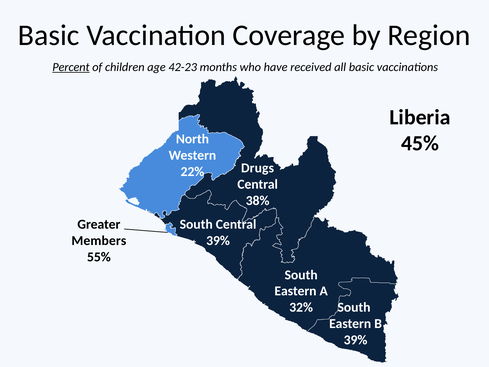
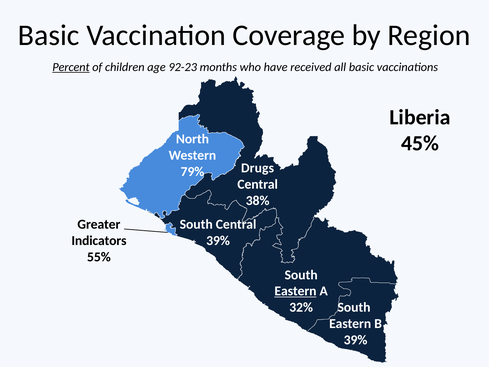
42-23: 42-23 -> 92-23 (183, 67)
22%: 22% -> 79% (192, 172)
Members: Members -> Indicators (99, 241)
Eastern underline: none -> present (295, 291)
